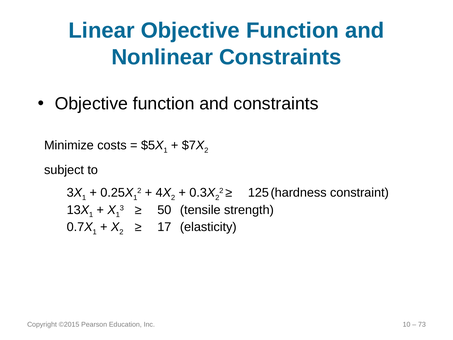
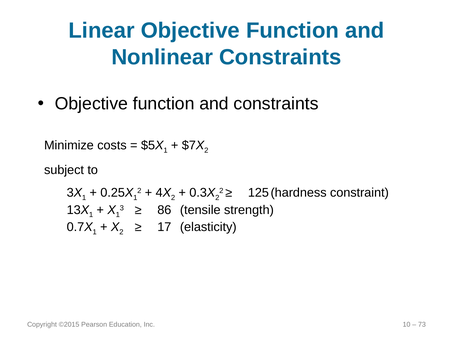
50: 50 -> 86 (164, 210)
